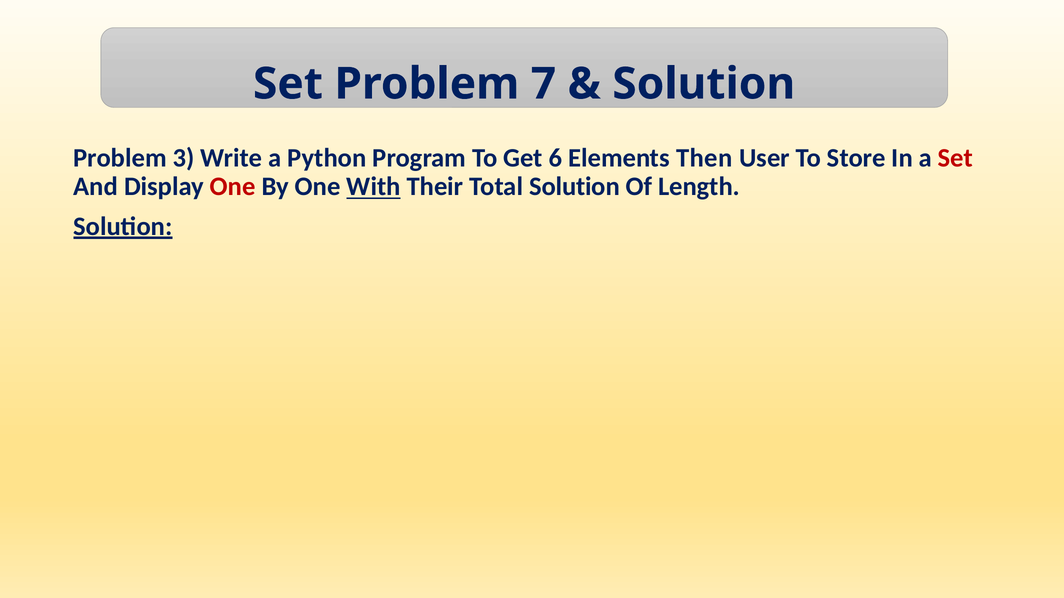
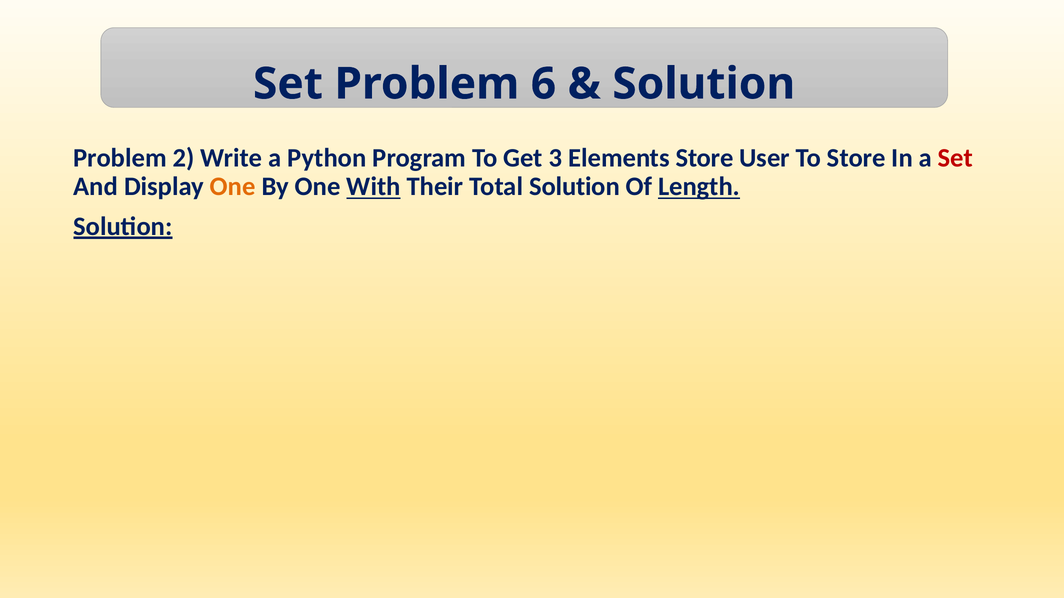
7: 7 -> 6 (543, 84)
3: 3 -> 2 (184, 158)
6: 6 -> 3 (555, 158)
Elements Then: Then -> Store (705, 158)
One colour: red -> orange (233, 187)
Length underline: none -> present (699, 187)
